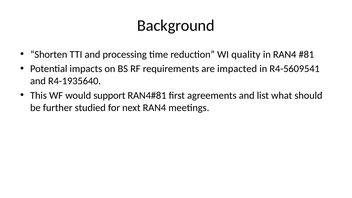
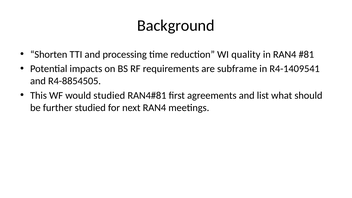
impacted: impacted -> subframe (237, 69)
R4-5609541: R4-5609541 -> R4-1409541 (295, 69)
R4-1935640: R4-1935640 -> R4-8854505 (75, 81)
would support: support -> studied (109, 95)
